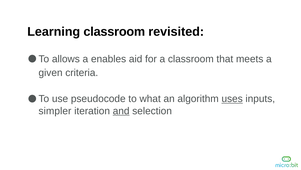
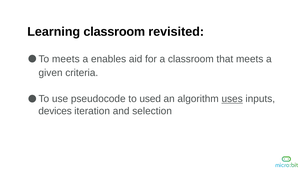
To allows: allows -> meets (66, 59)
what: what -> used (150, 98)
simpler: simpler -> devices (55, 111)
and underline: present -> none (121, 111)
